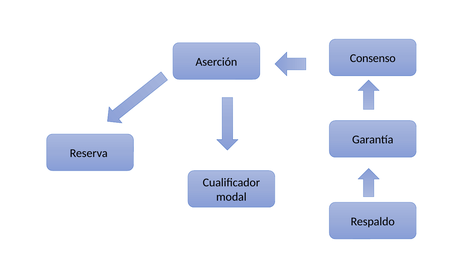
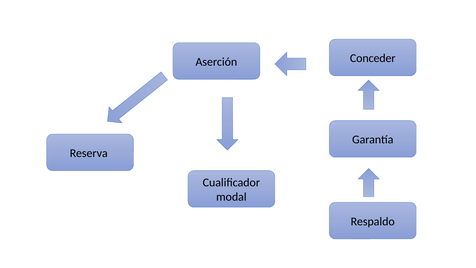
Consenso: Consenso -> Conceder (373, 58)
